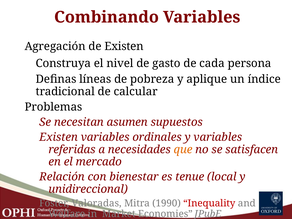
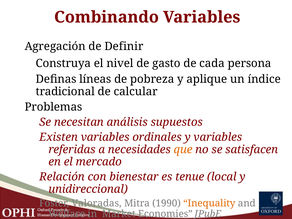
de Existen: Existen -> Definir (124, 46)
asumen: asumen -> análisis (127, 122)
Inequality colour: red -> orange (209, 203)
